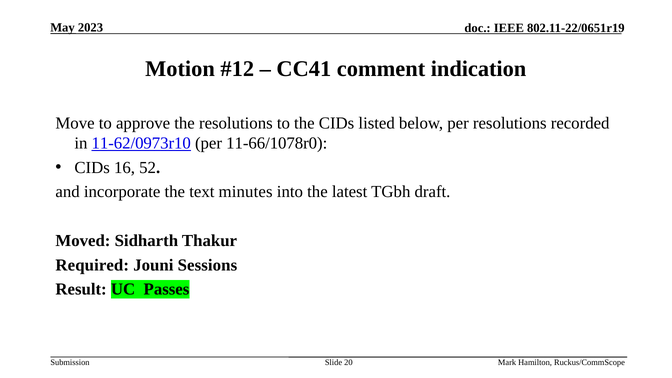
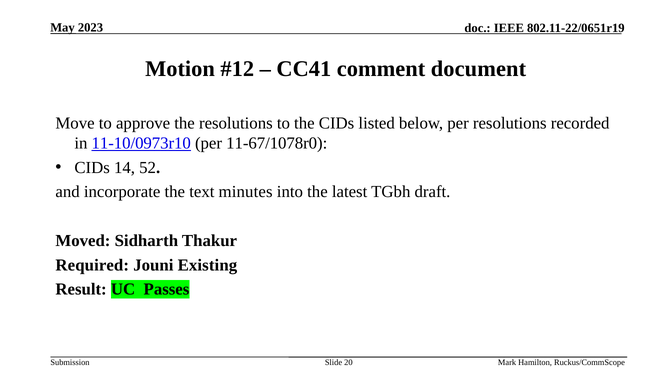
indication: indication -> document (478, 69)
11-62/0973r10: 11-62/0973r10 -> 11-10/0973r10 (141, 143)
11-66/1078r0: 11-66/1078r0 -> 11-67/1078r0 (277, 143)
16: 16 -> 14 (125, 168)
Sessions: Sessions -> Existing (207, 265)
